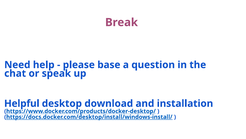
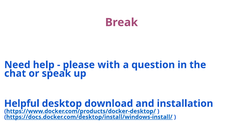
base: base -> with (109, 65)
